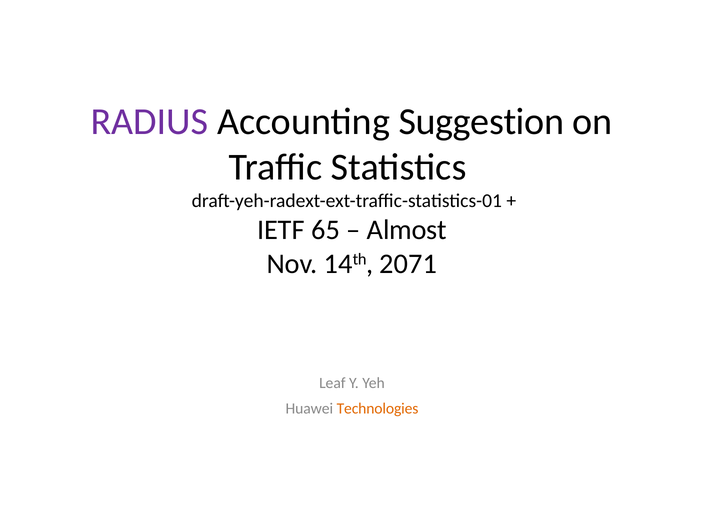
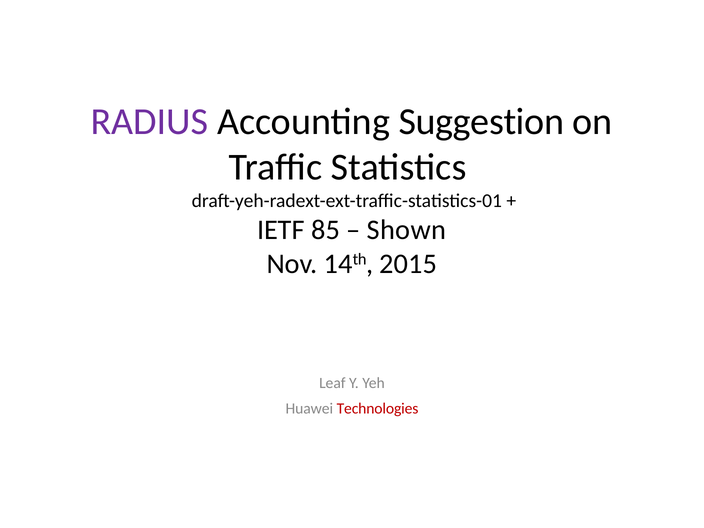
65: 65 -> 85 (326, 230)
Almost: Almost -> Shown (406, 230)
2071: 2071 -> 2015 (408, 264)
Technologies colour: orange -> red (378, 408)
